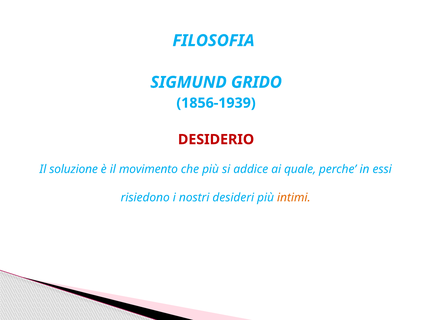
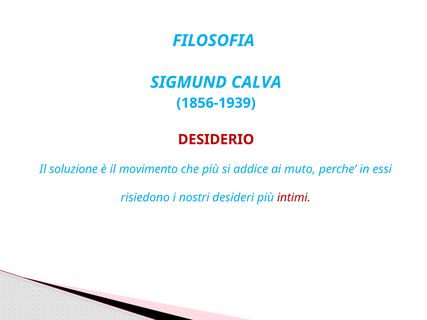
GRIDO: GRIDO -> CALVA (256, 82)
quale: quale -> muto (300, 169)
intimi colour: orange -> red (294, 198)
